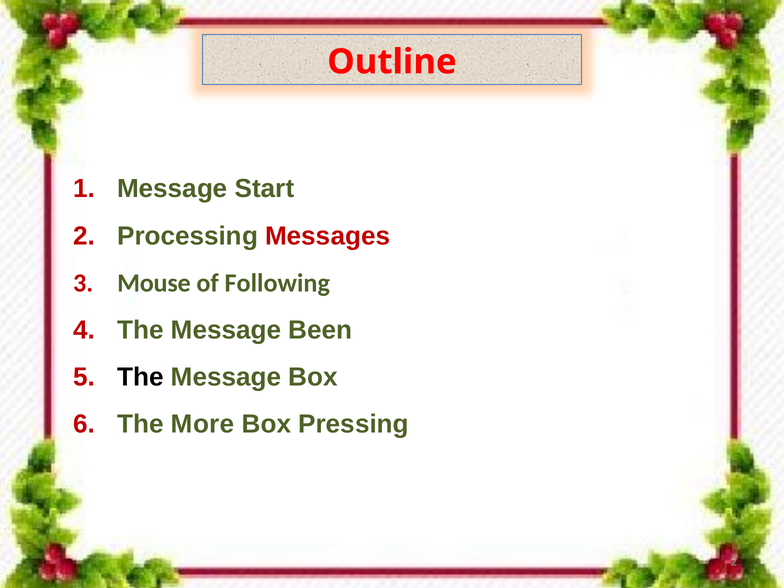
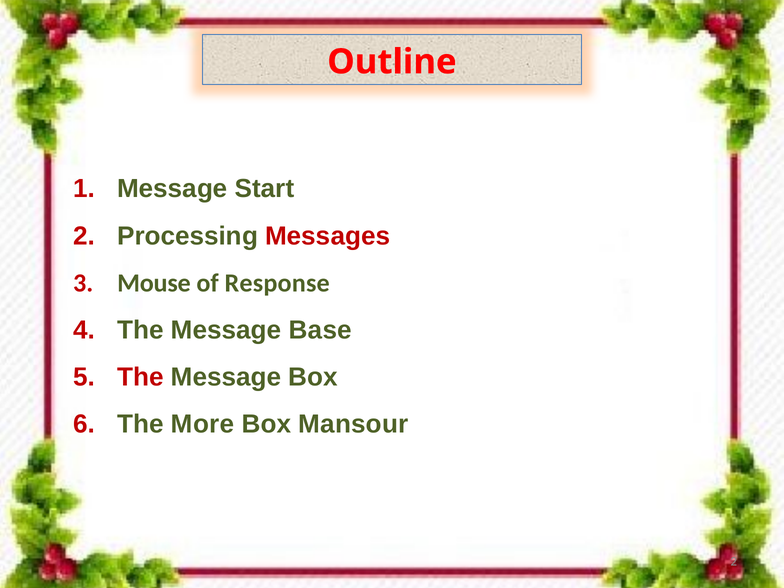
Following: Following -> Response (277, 283)
Been: Been -> Base (320, 330)
The colour: black -> red (140, 377)
Pressing: Pressing -> Mansour (353, 424)
